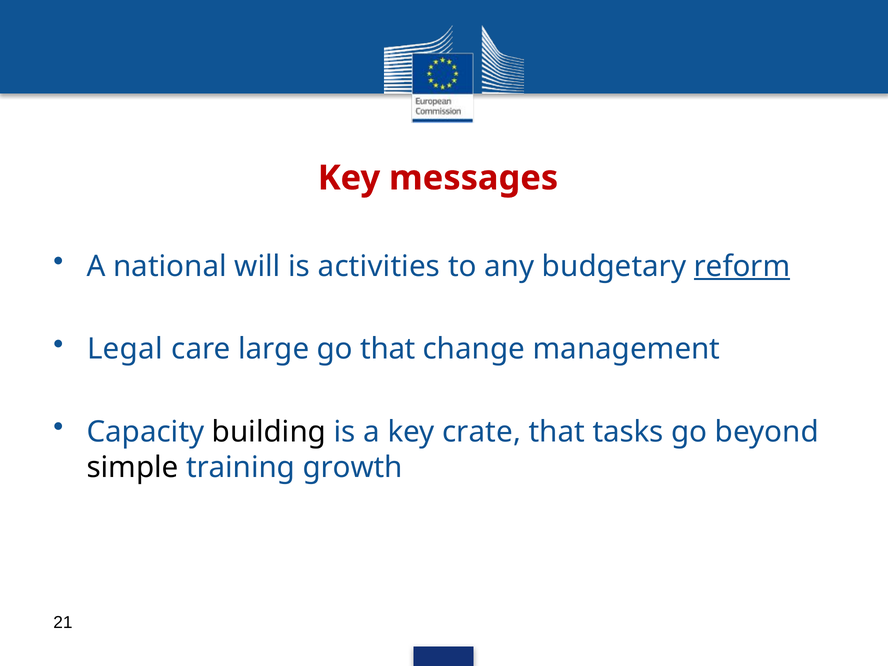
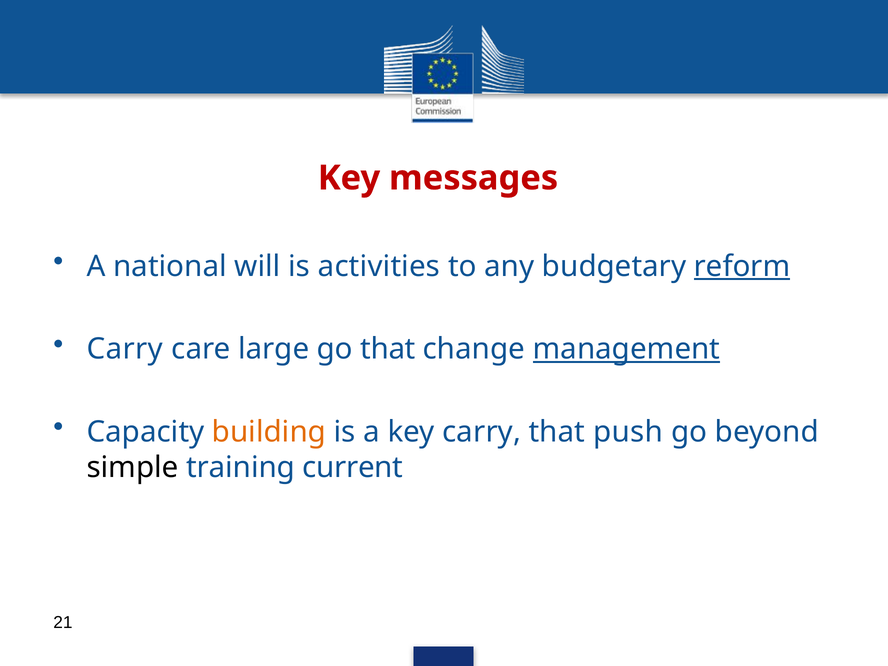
Legal: Legal -> Carry (125, 349)
management underline: none -> present (626, 349)
building colour: black -> orange (269, 432)
key crate: crate -> carry (482, 432)
tasks: tasks -> push (628, 432)
growth: growth -> current (353, 468)
